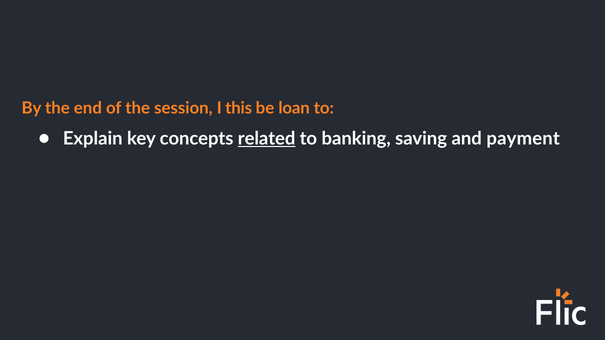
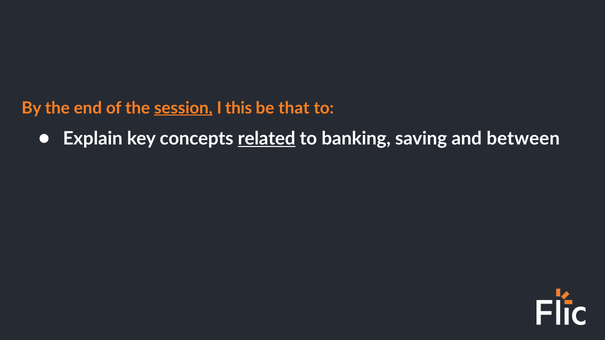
session underline: none -> present (183, 108)
loan: loan -> that (294, 108)
payment: payment -> between (523, 139)
